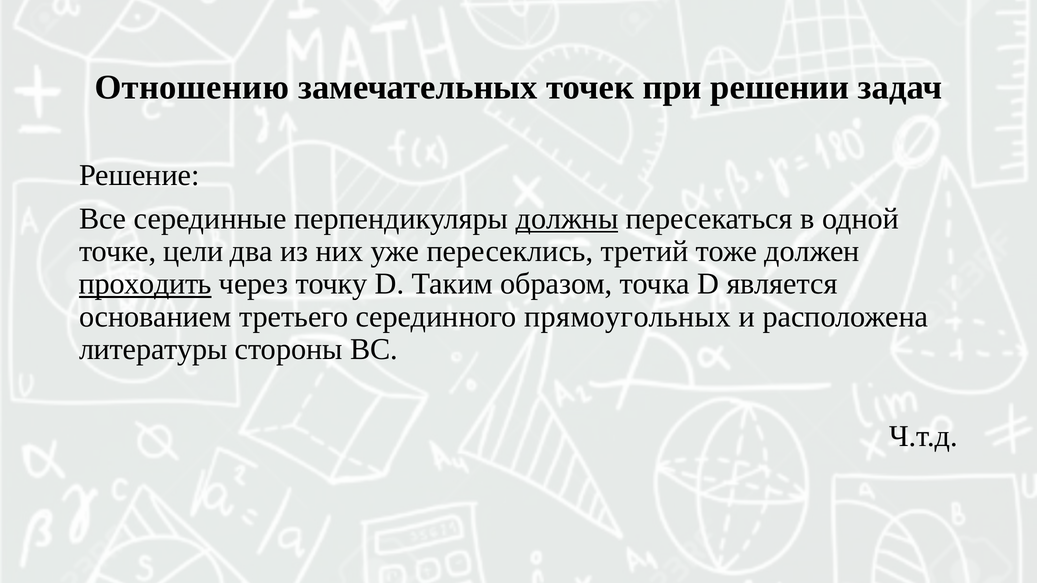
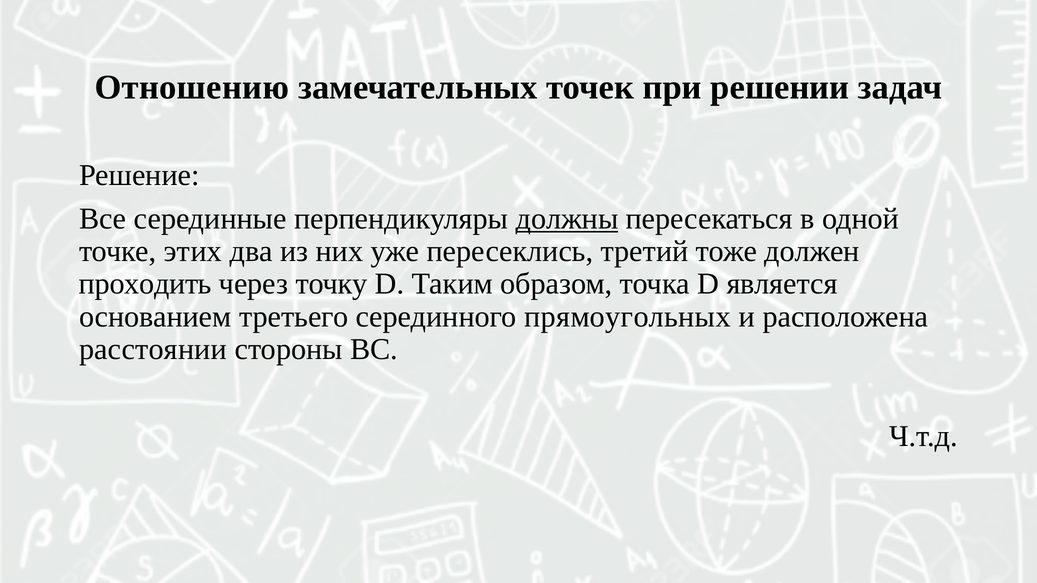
цели: цели -> этих (193, 251)
проходить underline: present -> none (145, 284)
литературы: литературы -> расстоянии (153, 349)
